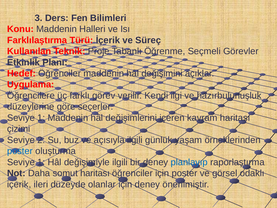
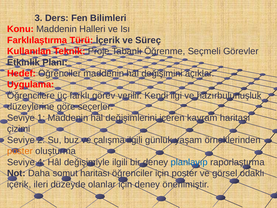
açısıyla: açısıyla -> çalışma (109, 140)
poster colour: blue -> orange (20, 151)
1: 1 -> 4 (41, 162)
